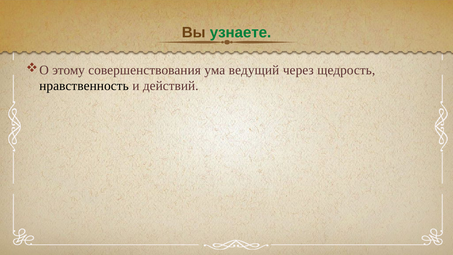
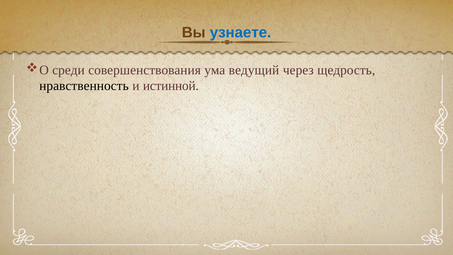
узнаете colour: green -> blue (240, 32)
этому: этому -> среди (68, 70)
действий: действий -> истинной (171, 86)
